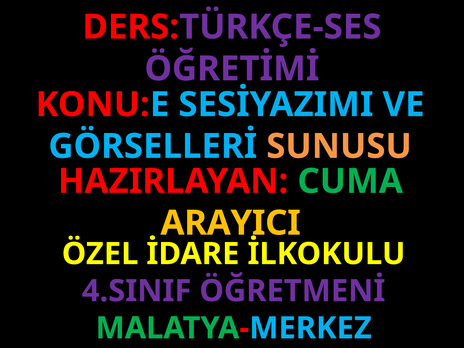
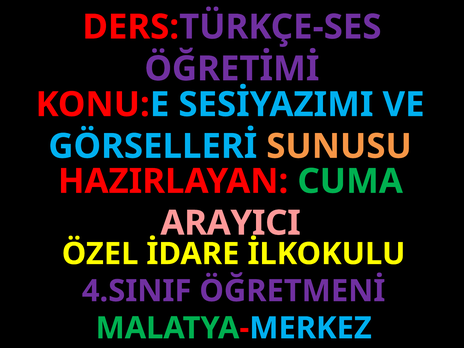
ARAYICI colour: yellow -> pink (231, 223)
